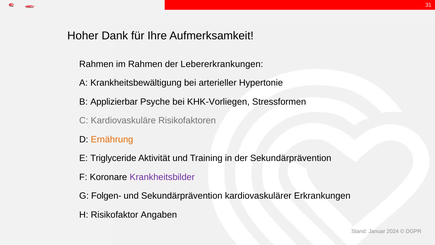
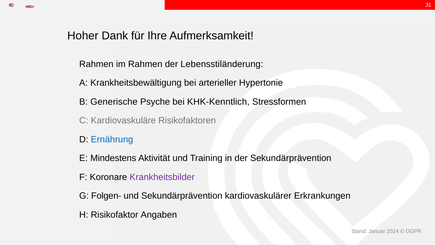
Lebererkrankungen: Lebererkrankungen -> Lebensstiländerung (222, 64)
Applizierbar: Applizierbar -> Generische (114, 102)
KHK-Vorliegen: KHK-Vorliegen -> KHK-Kenntlich (218, 102)
Ernährung colour: orange -> blue (112, 139)
Triglyceride: Triglyceride -> Mindestens (113, 158)
